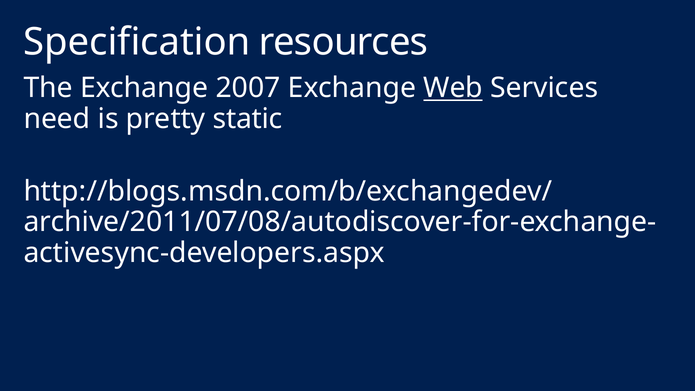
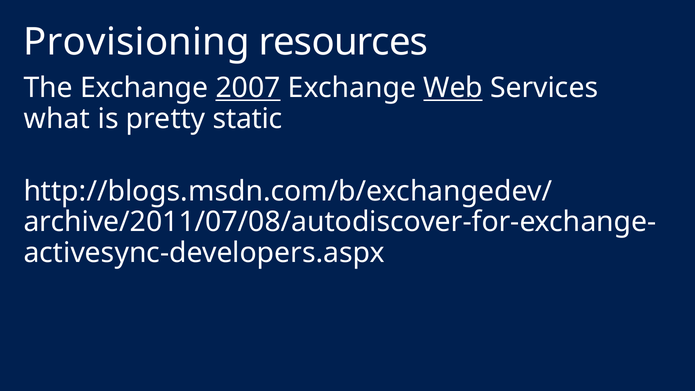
Specification: Specification -> Provisioning (137, 42)
2007 underline: none -> present (248, 88)
need: need -> what (57, 119)
